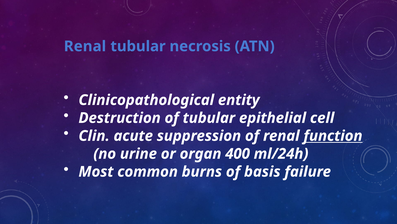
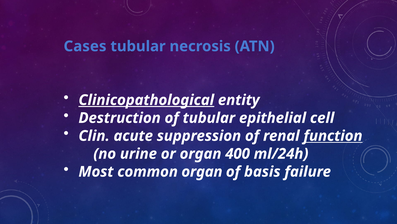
Renal: Renal -> Cases (85, 46)
Clinicopathological underline: none -> present (146, 100)
common burns: burns -> organ (202, 171)
